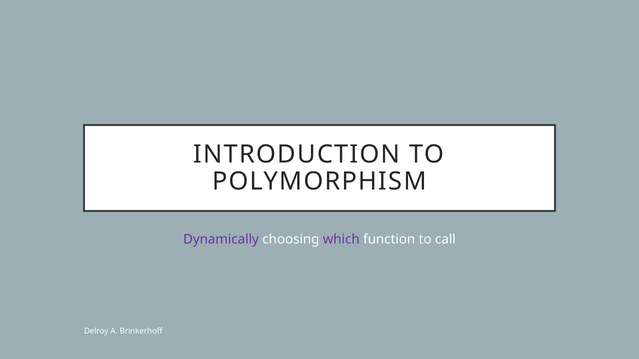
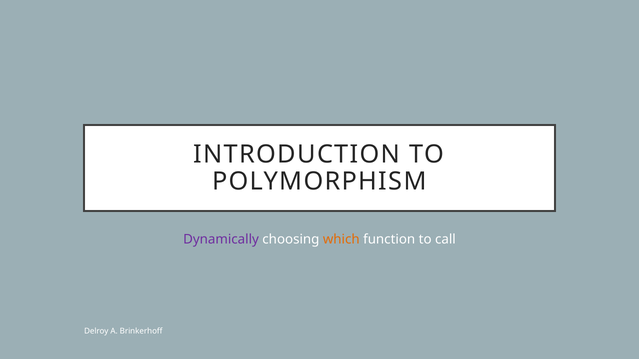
which colour: purple -> orange (341, 239)
